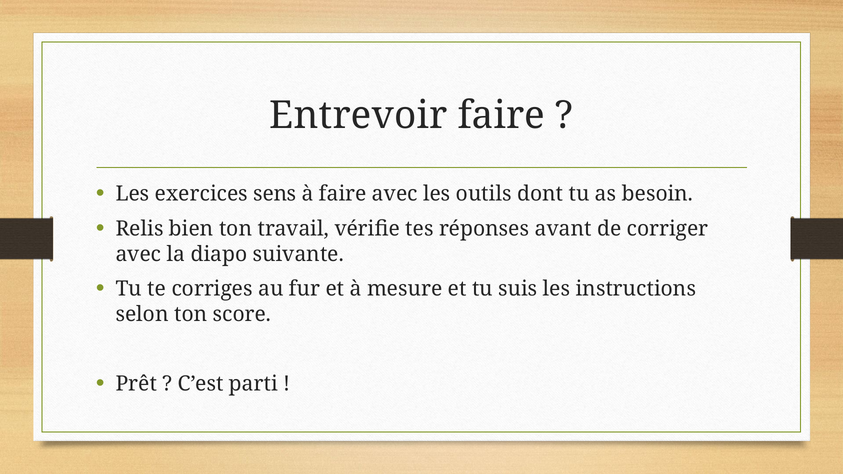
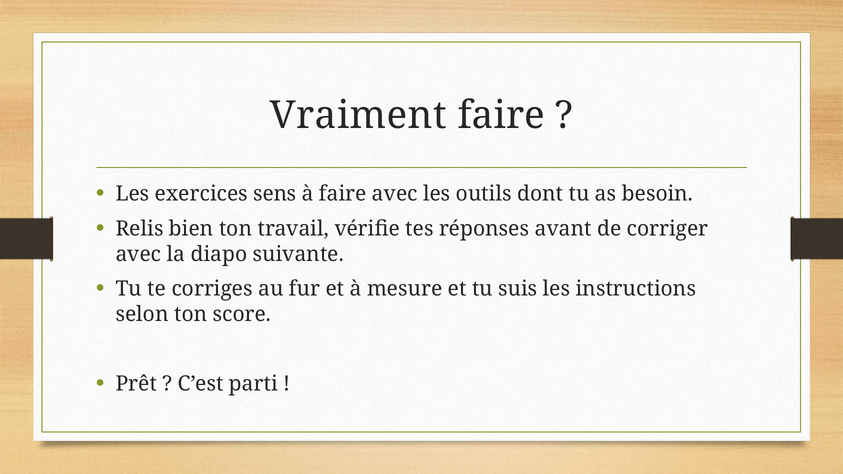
Entrevoir: Entrevoir -> Vraiment (358, 116)
